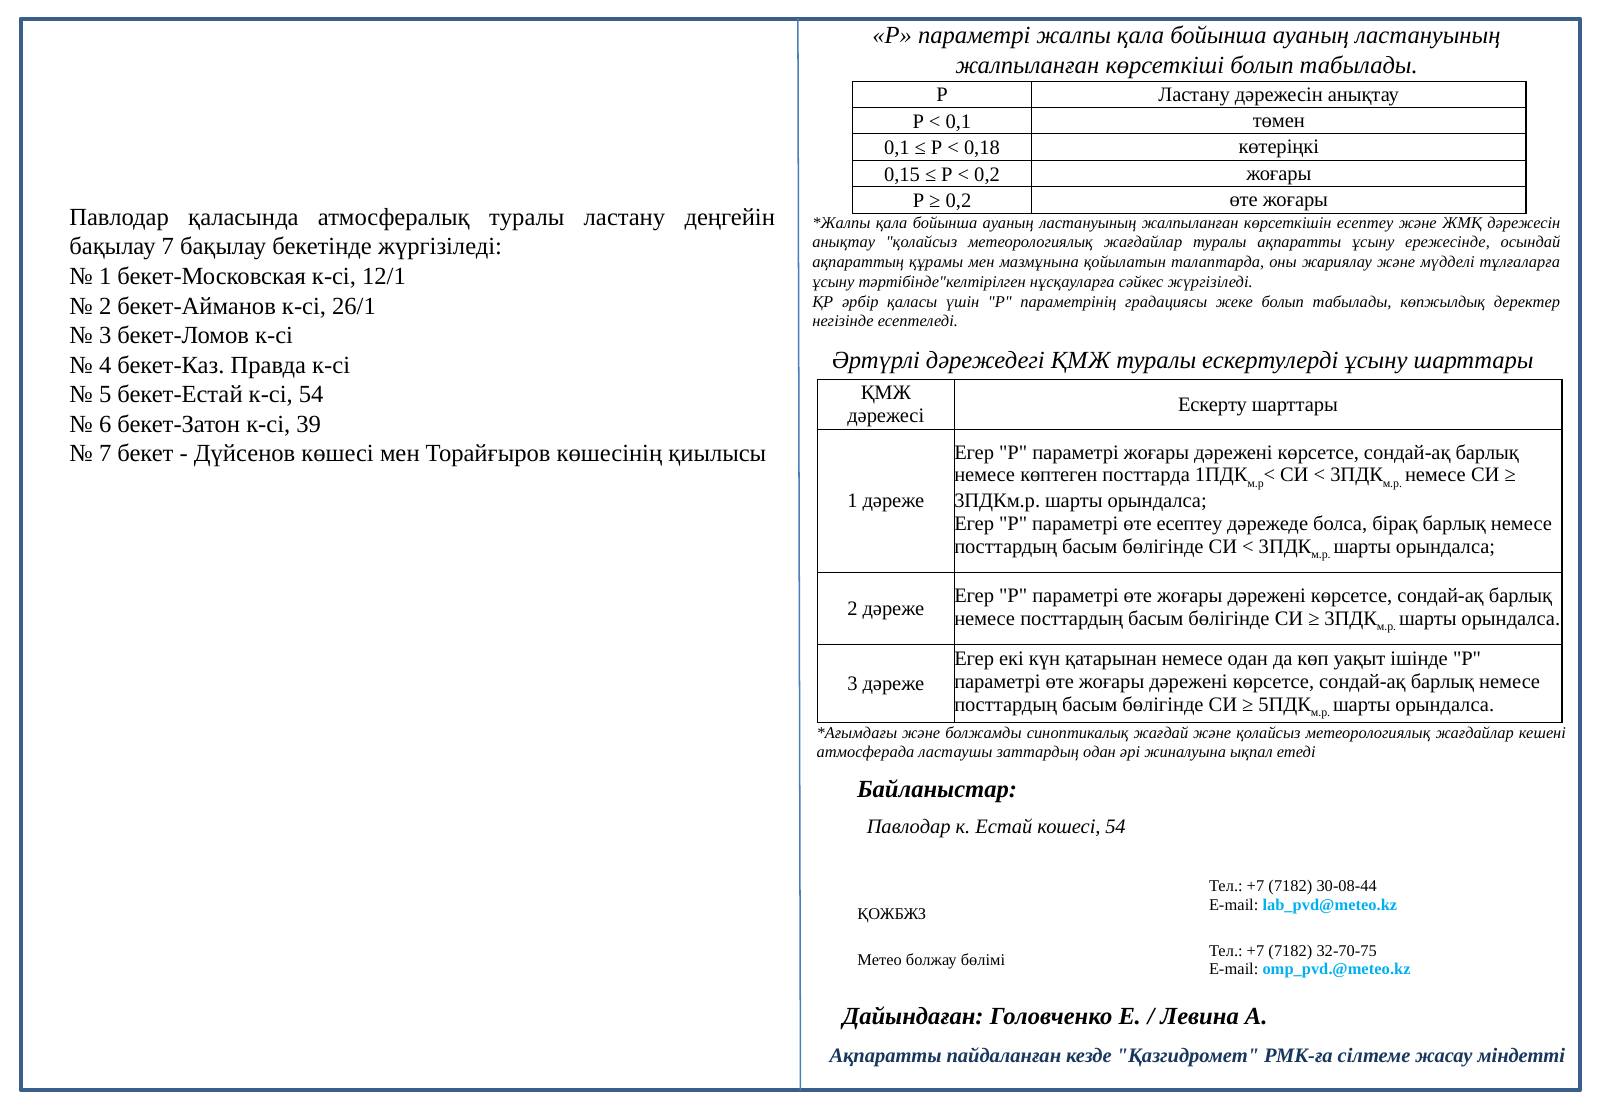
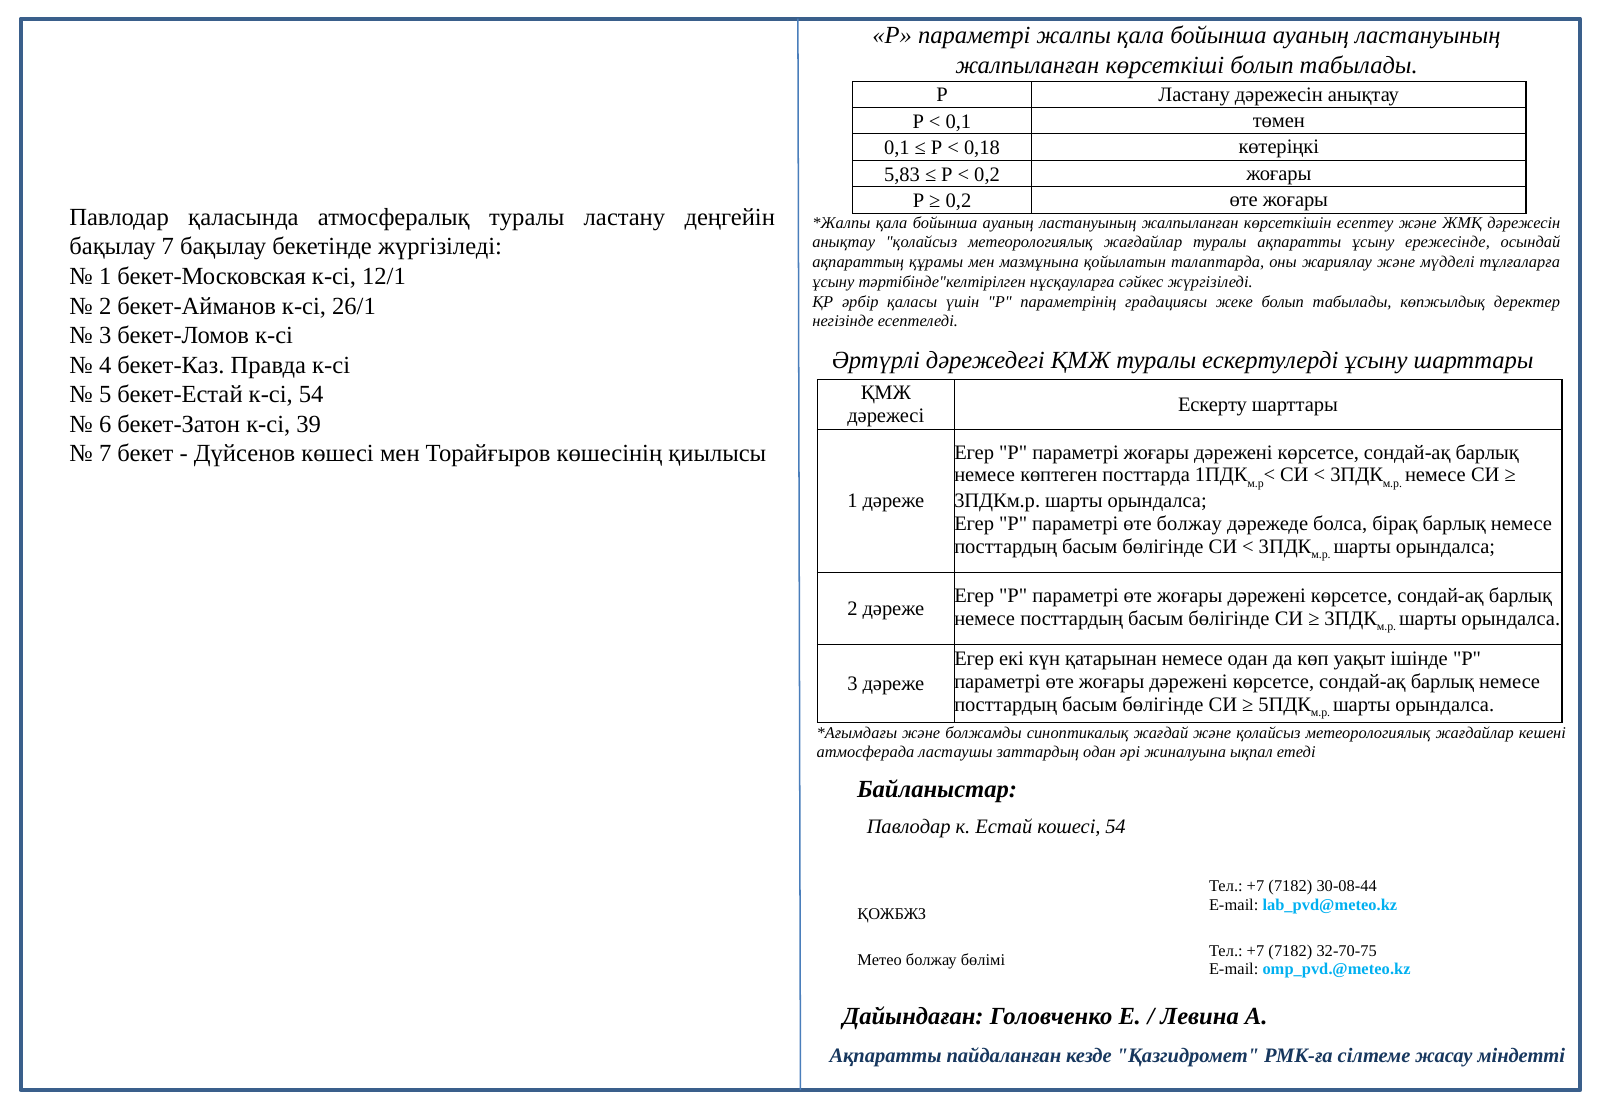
0,15: 0,15 -> 5,83 (902, 174)
өте есептеу: есептеу -> болжау (1189, 523)
